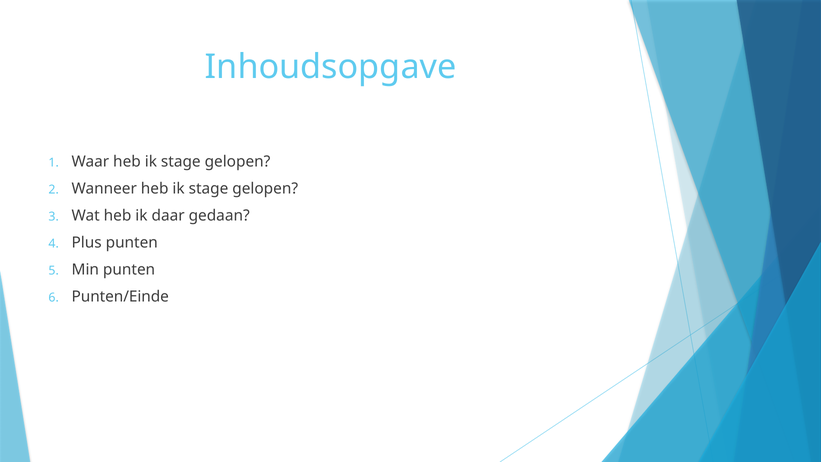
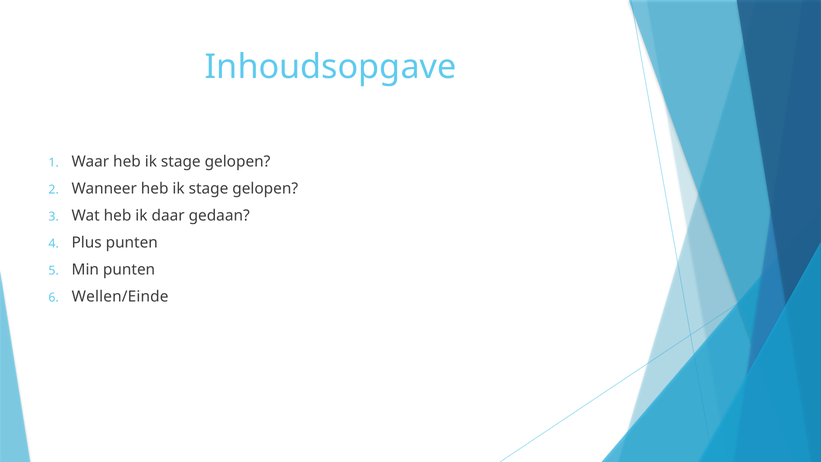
Punten/Einde: Punten/Einde -> Wellen/Einde (120, 297)
